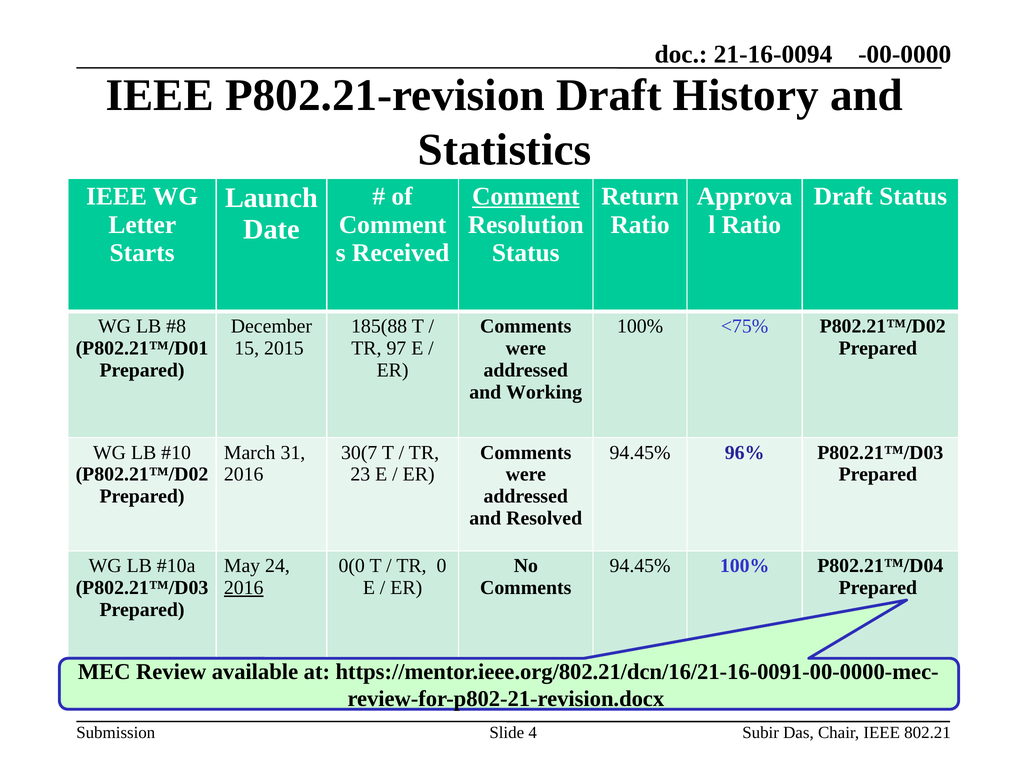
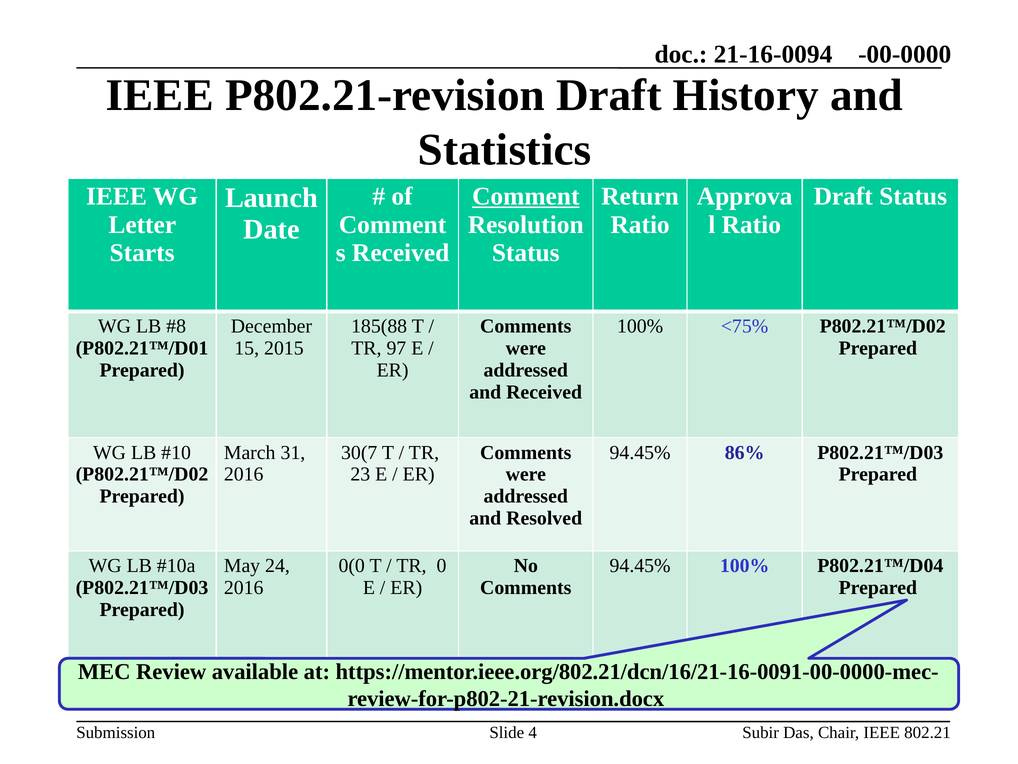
and Working: Working -> Received (544, 392)
96%: 96% -> 86% (745, 452)
2016 underline: present -> none (244, 587)
